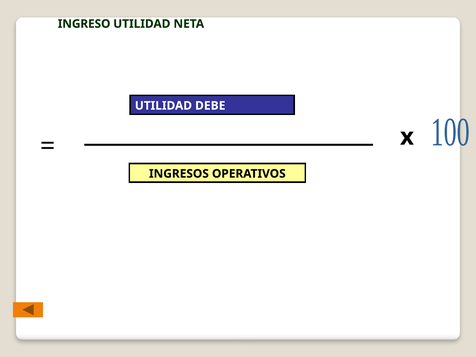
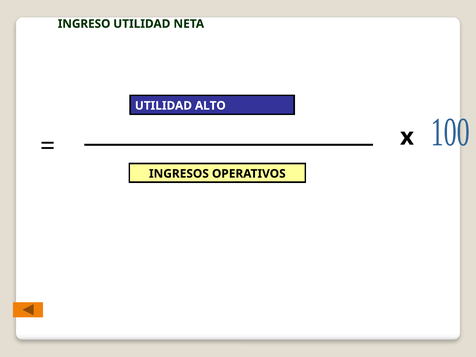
DEBE: DEBE -> ALTO (210, 106)
